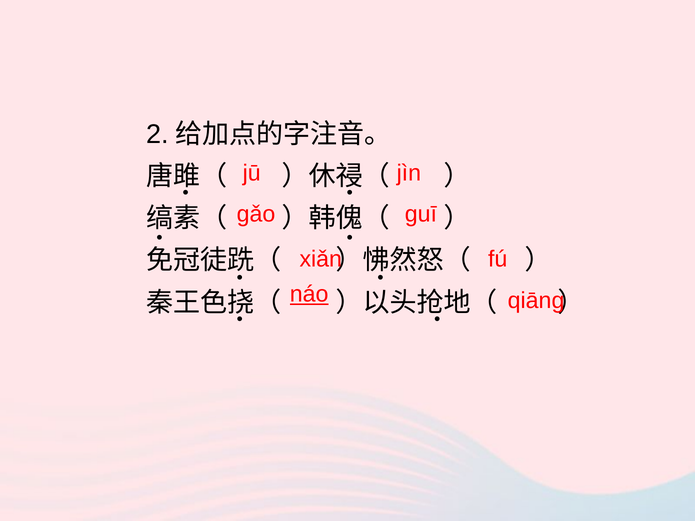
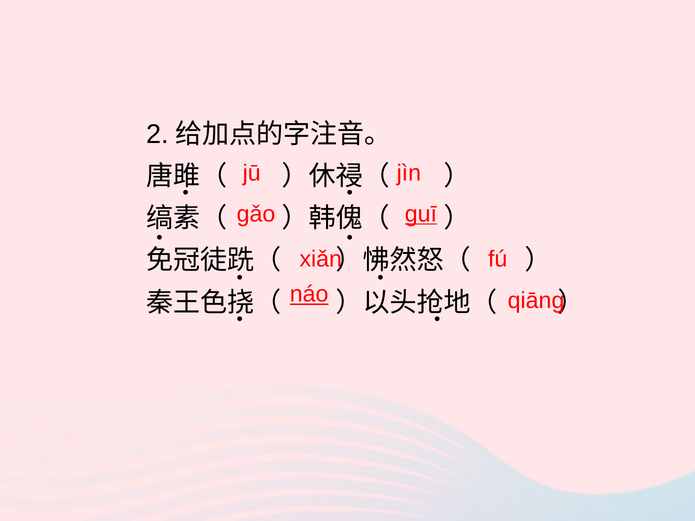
guī underline: none -> present (421, 214)
